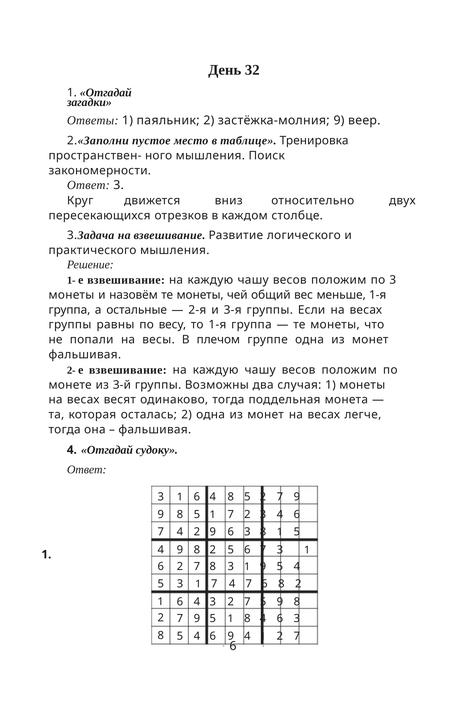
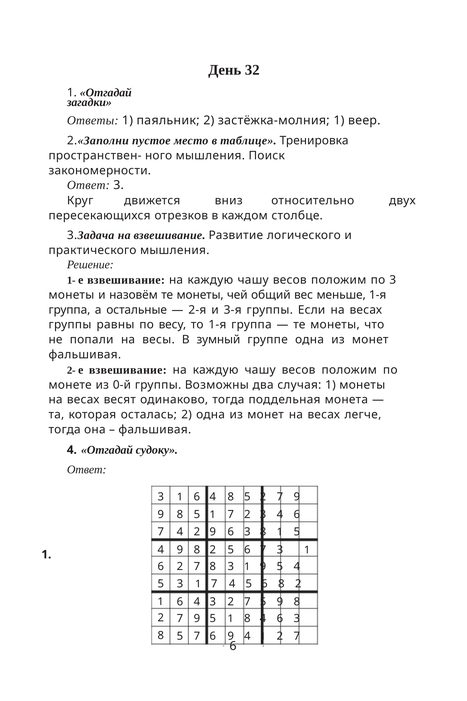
застёжка-молния 9: 9 -> 1 (339, 121)
плечом: плечом -> зумный (218, 340)
3-й: 3-й -> 0-й (122, 385)
4 7: 7 -> 5 (249, 584)
4: 4 -> 7 (197, 637)
